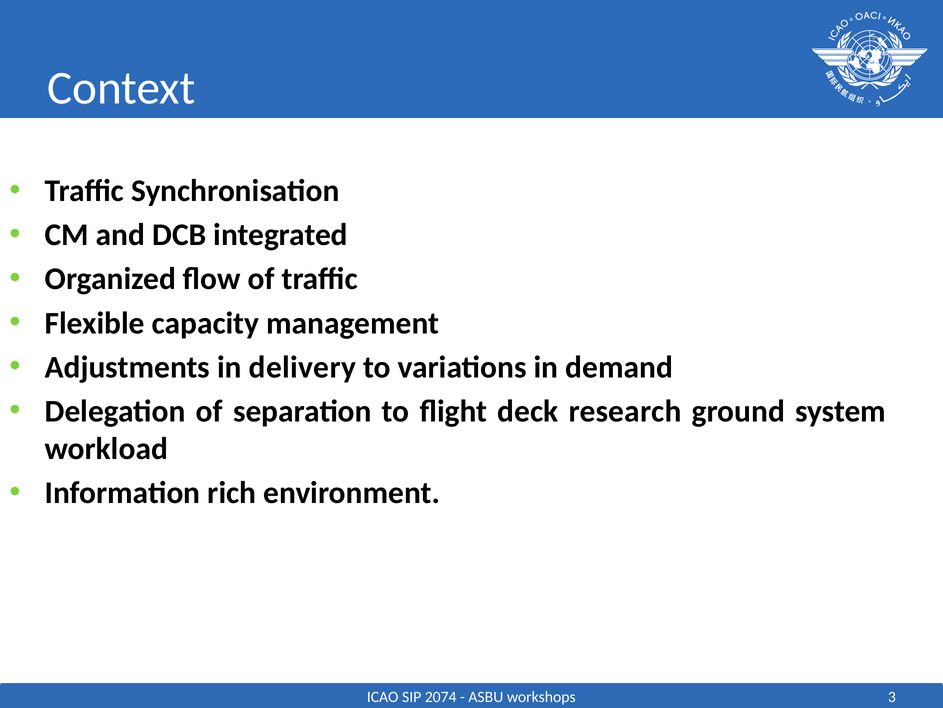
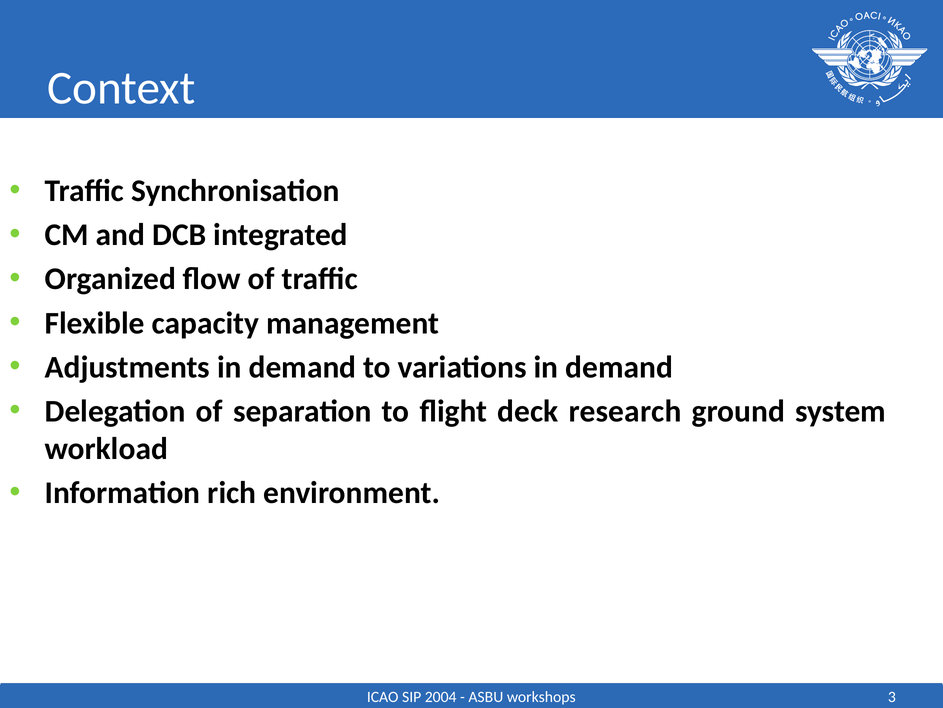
Adjustments in delivery: delivery -> demand (303, 367)
2074: 2074 -> 2004 (441, 696)
